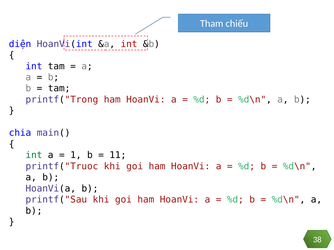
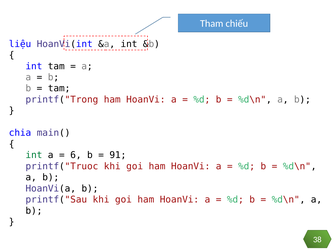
diện: diện -> liệu (20, 44)
int colour: red -> black (129, 44)
1: 1 -> 6 (76, 155)
11: 11 -> 91 (118, 155)
